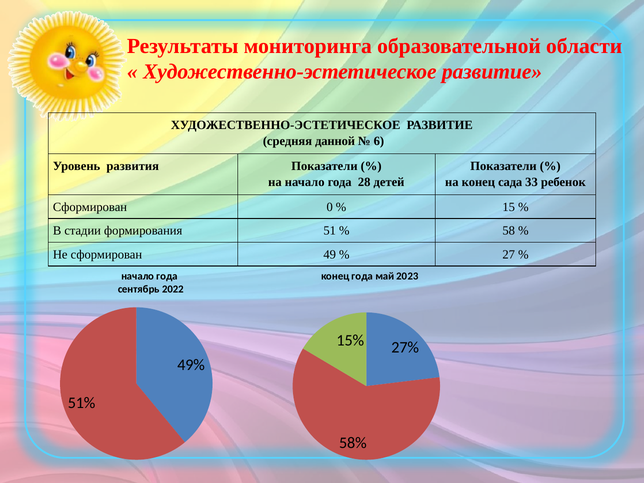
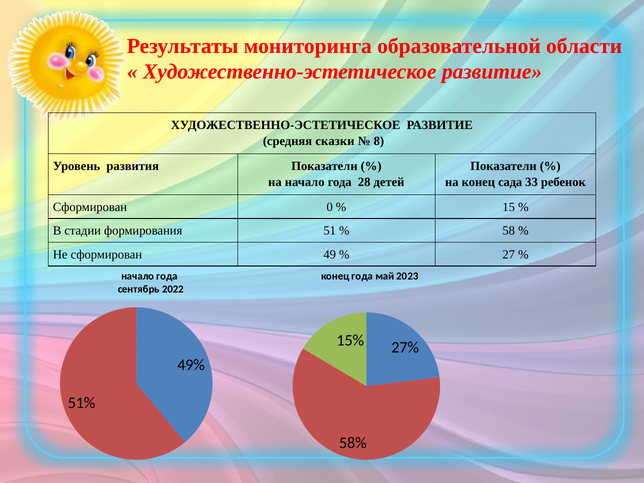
данной: данной -> сказки (335, 141)
6: 6 -> 8 (379, 141)
